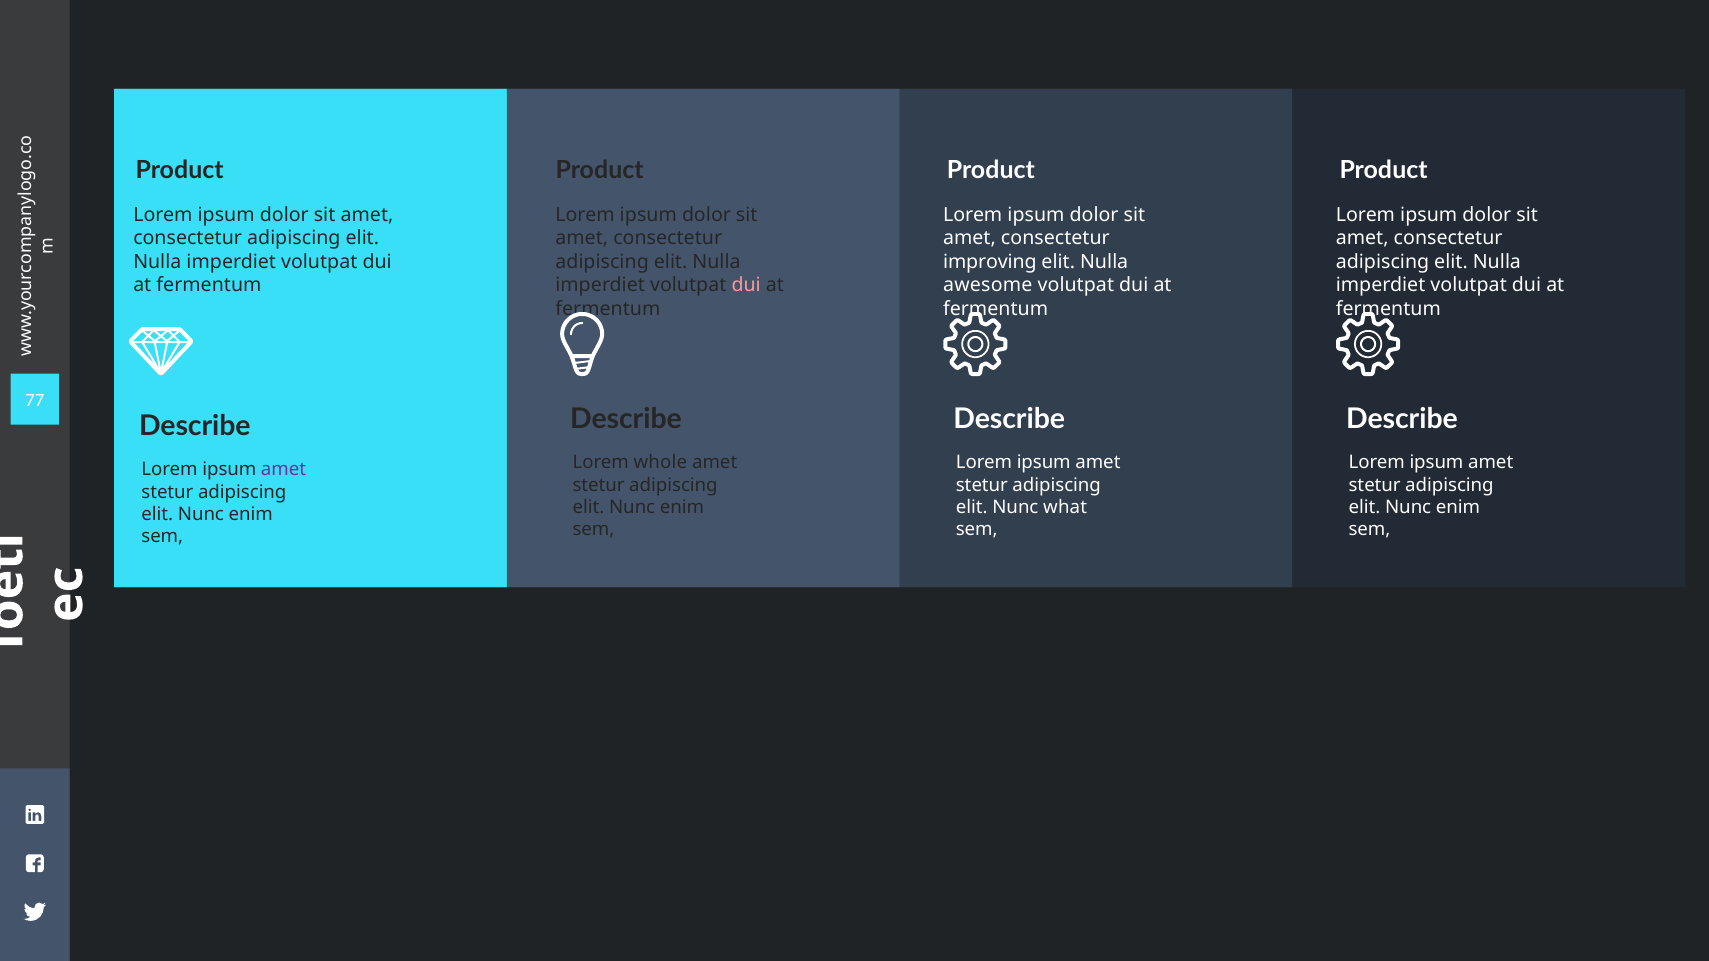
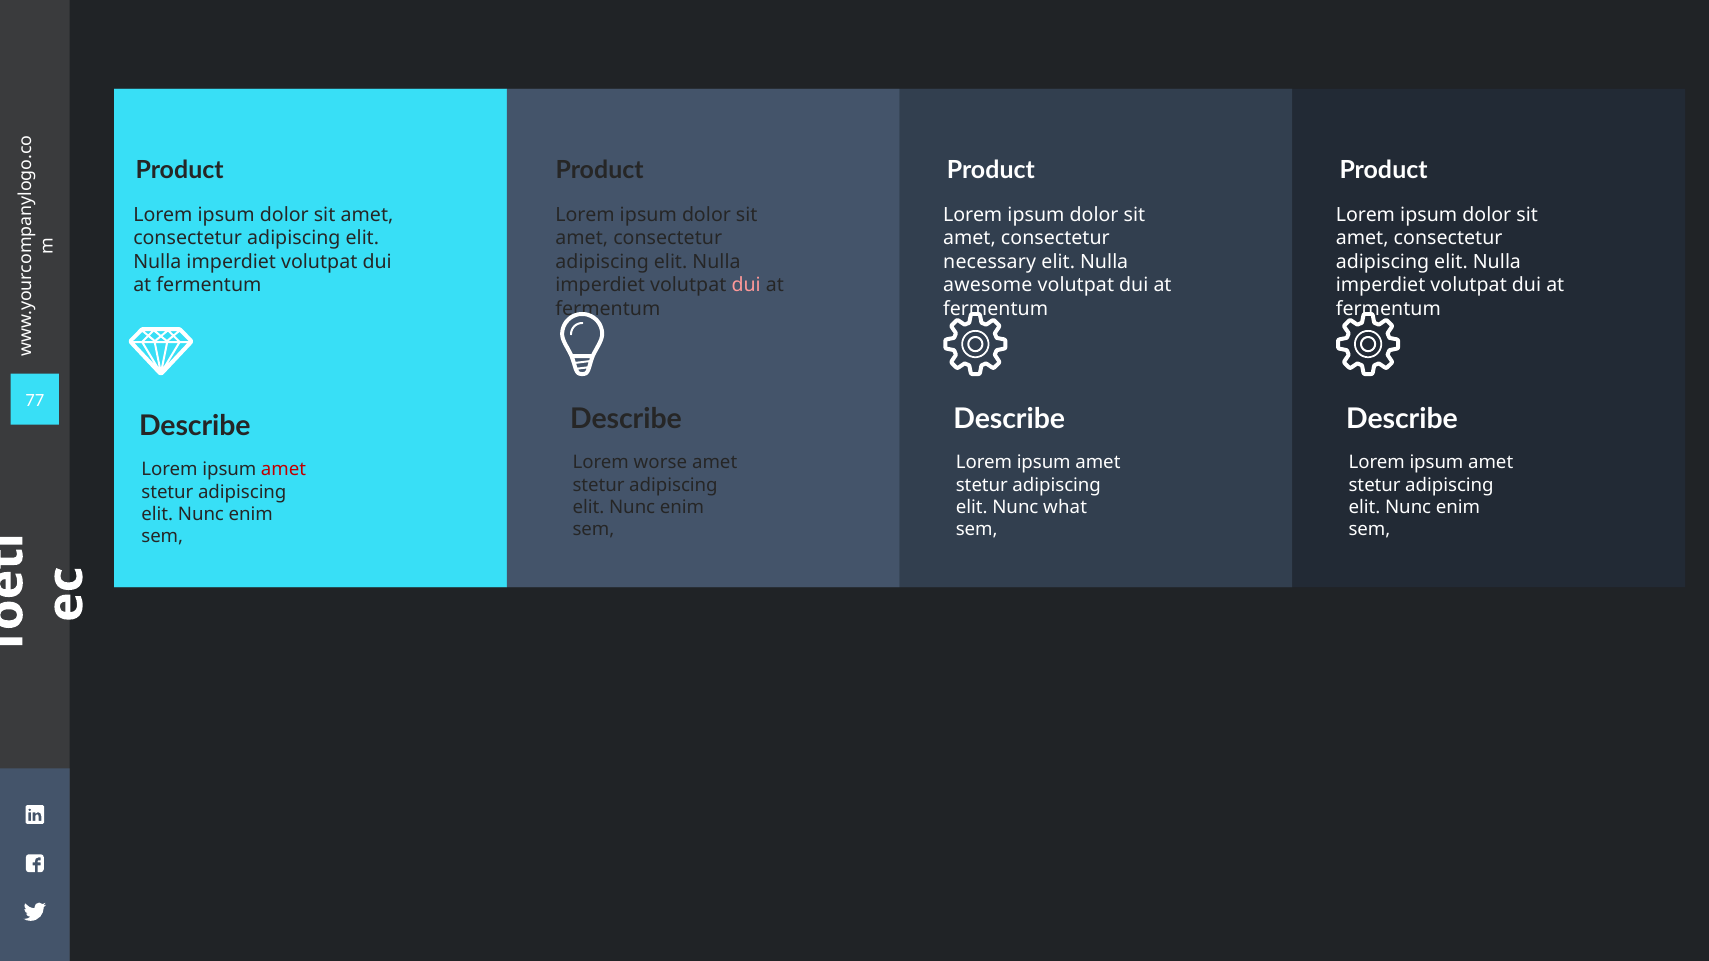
improving: improving -> necessary (990, 262)
whole: whole -> worse (660, 463)
amet colour: purple -> red (284, 470)
